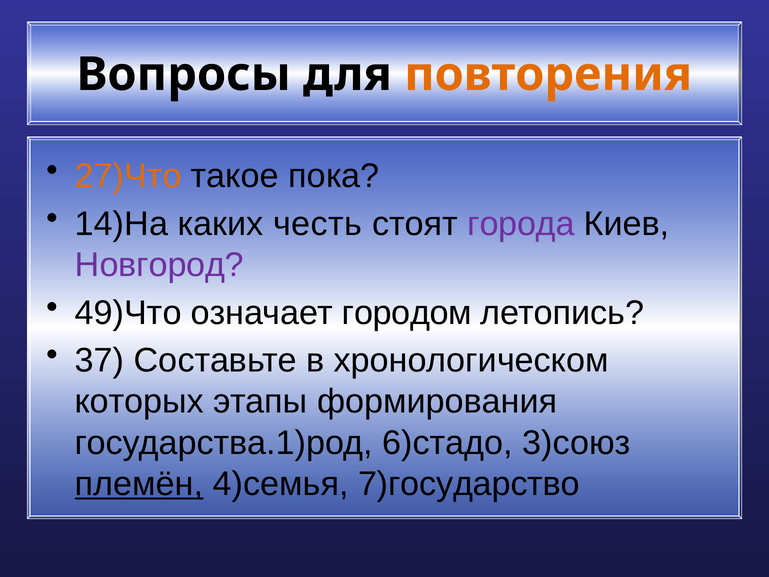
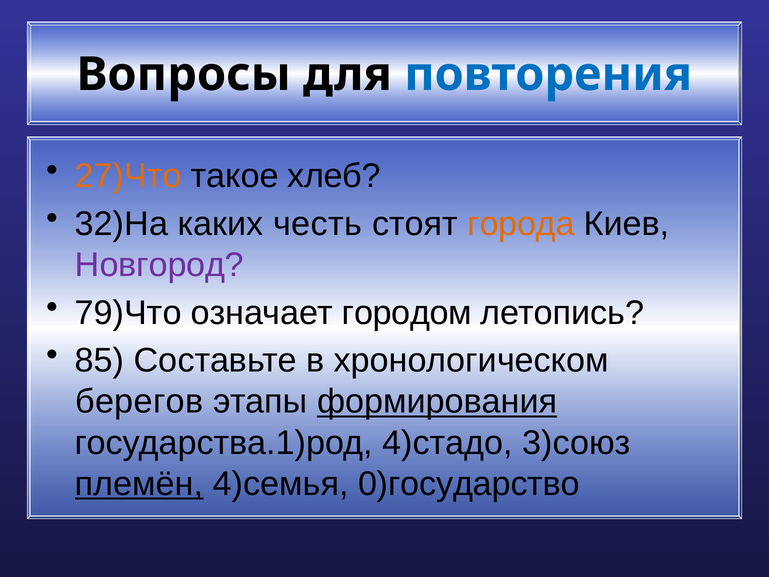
повторения colour: orange -> blue (548, 74)
пока: пока -> хлеб (334, 176)
14)На: 14)На -> 32)На (122, 224)
города colour: purple -> orange (521, 224)
49)Что: 49)Что -> 79)Что (128, 313)
37: 37 -> 85 (100, 361)
которых: которых -> берегов (139, 402)
формирования underline: none -> present (437, 402)
6)стадо: 6)стадо -> 4)стадо (448, 443)
7)государство: 7)государство -> 0)государство (469, 484)
